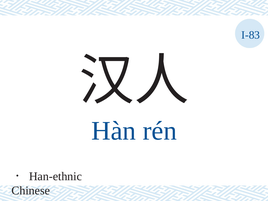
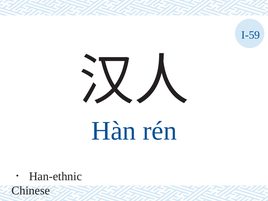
I-83: I-83 -> I-59 (251, 35)
